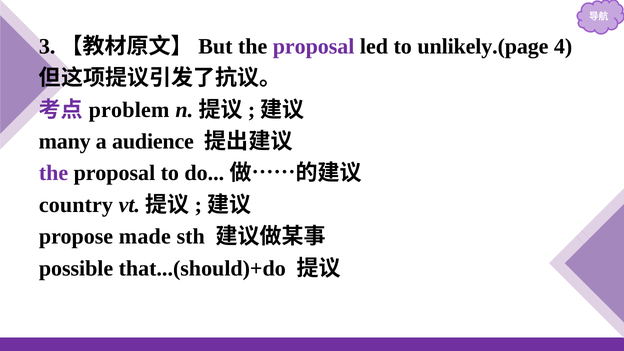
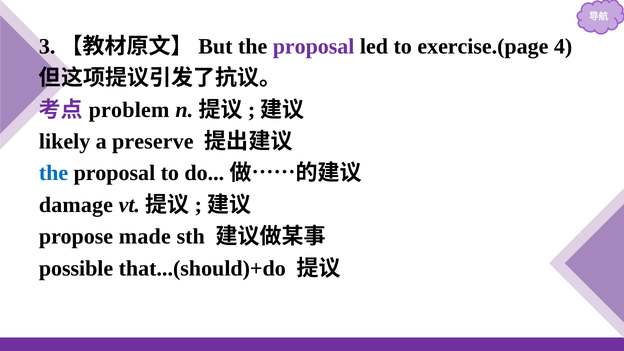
unlikely.(page: unlikely.(page -> exercise.(page (483, 46)
many: many -> likely (65, 141)
audience: audience -> preserve (153, 141)
the colour: purple -> blue (54, 173)
country: country -> damage (76, 205)
